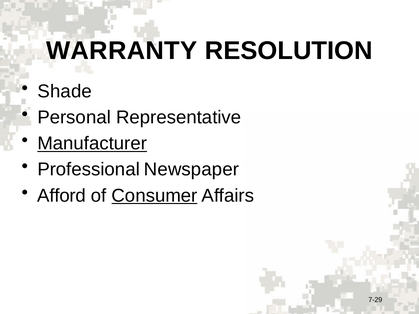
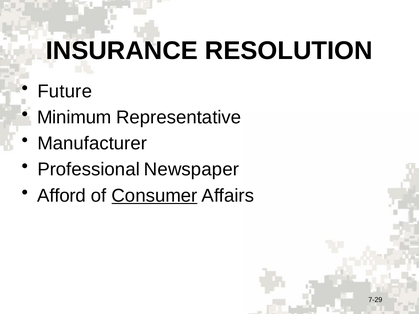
WARRANTY: WARRANTY -> INSURANCE (122, 51)
Shade: Shade -> Future (65, 91)
Personal: Personal -> Minimum (74, 117)
Manufacturer underline: present -> none (92, 144)
